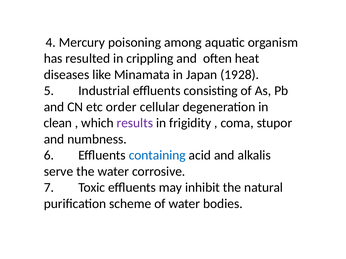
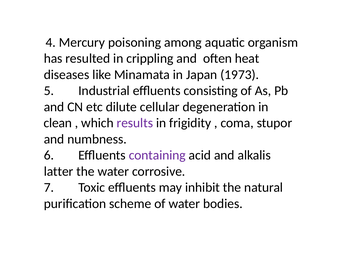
1928: 1928 -> 1973 (240, 75)
order: order -> dilute (121, 107)
containing colour: blue -> purple (157, 156)
serve: serve -> latter (59, 172)
